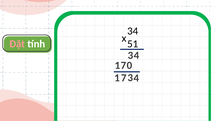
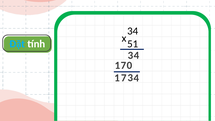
Đặt colour: pink -> light blue (17, 44)
